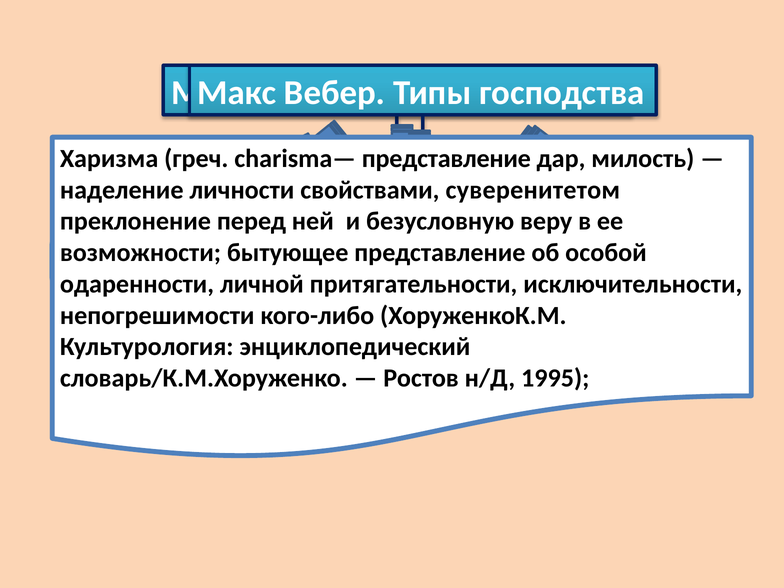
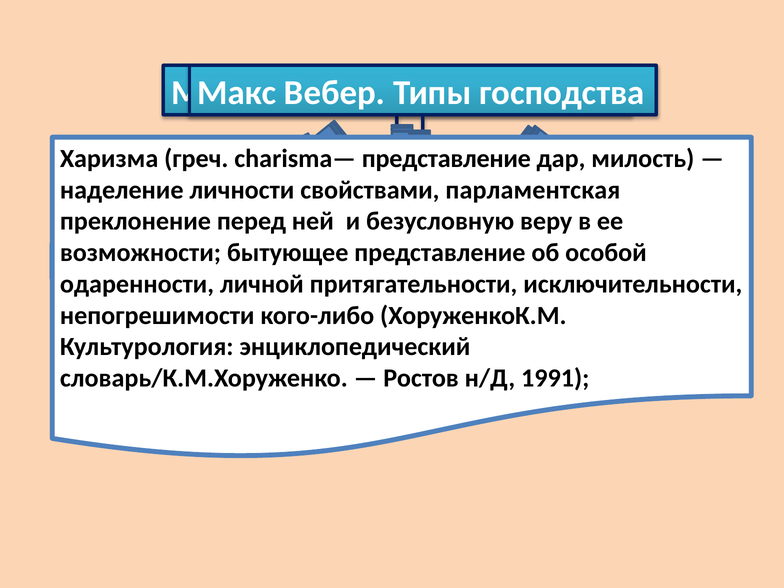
суверенитетом: суверенитетом -> парламентская (533, 190)
1995: 1995 -> 1991 (555, 378)
